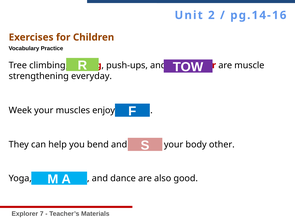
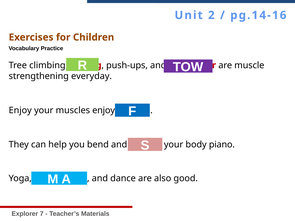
Week: Week -> Enjoy (20, 111)
other: other -> piano (222, 145)
